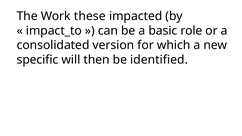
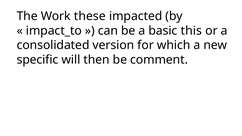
role: role -> this (191, 31)
identified: identified -> comment (159, 60)
